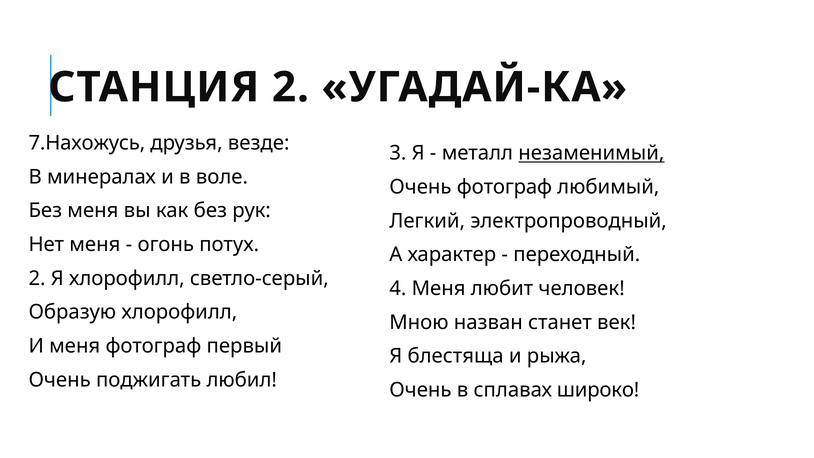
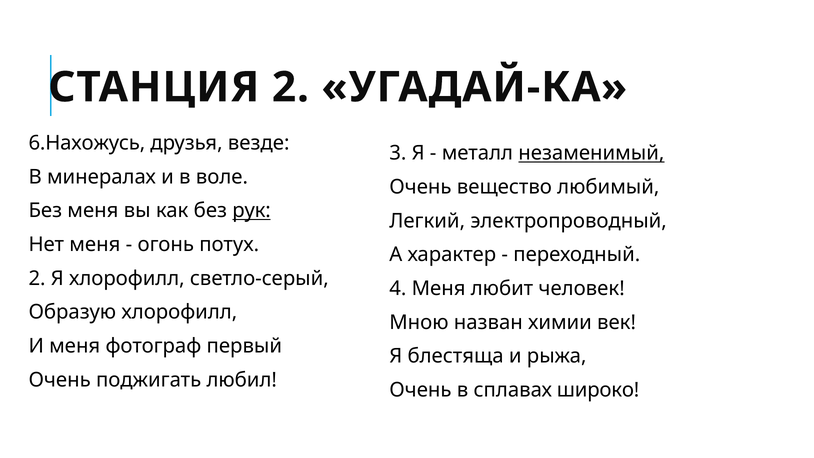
7.Нахожусь: 7.Нахожусь -> 6.Нахожусь (87, 143)
Очень фотограф: фотограф -> вещество (504, 187)
рук underline: none -> present (252, 211)
станет: станет -> химии (560, 322)
